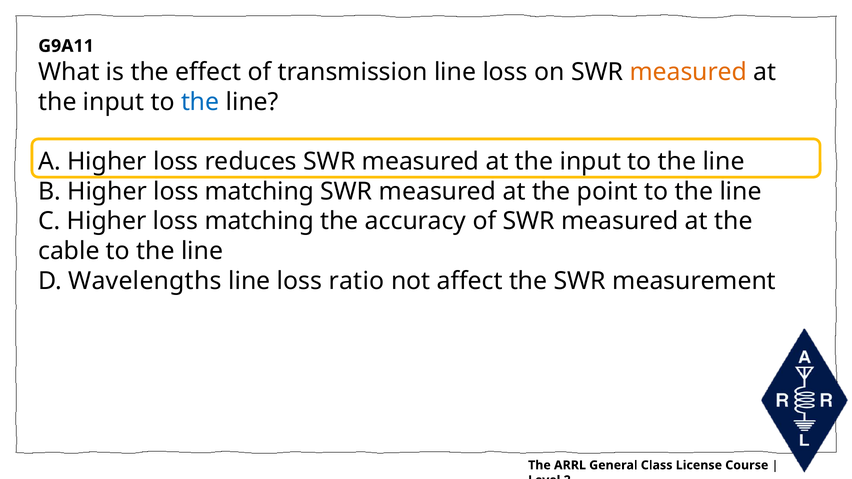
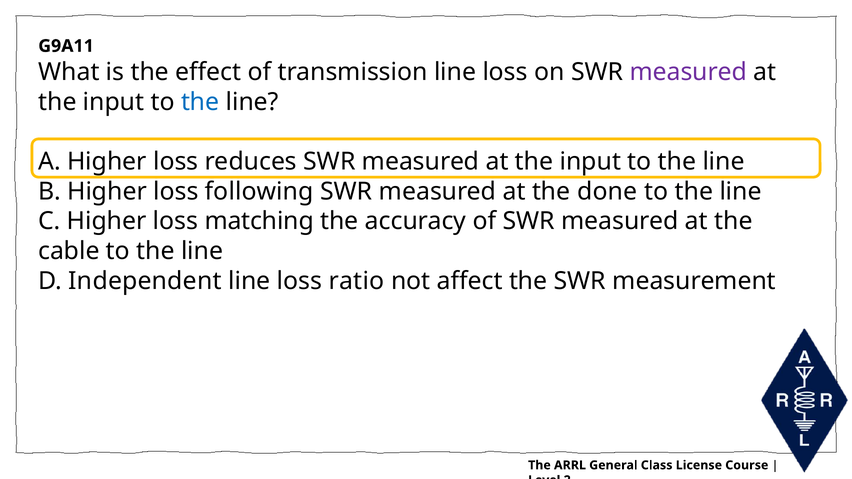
measured colour: orange -> purple (688, 72)
B Higher loss matching: matching -> following (259, 191)
point: point -> done (607, 191)
Wavelengths: Wavelengths -> Independent (145, 281)
